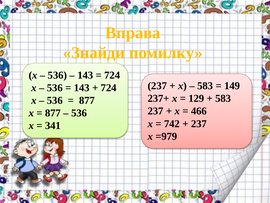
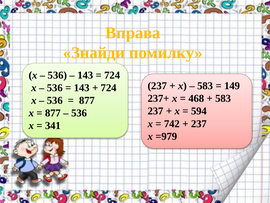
129: 129 -> 468 (196, 98)
466: 466 -> 594 (199, 111)
